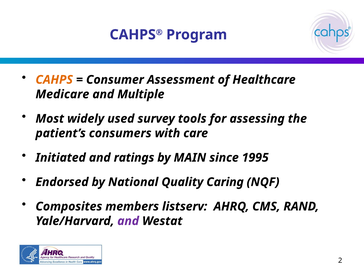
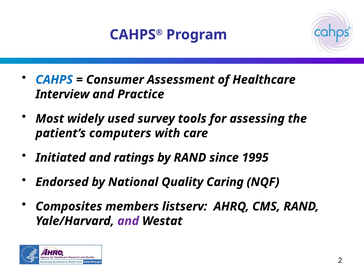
CAHPS colour: orange -> blue (54, 80)
Medicare: Medicare -> Interview (62, 94)
Multiple: Multiple -> Practice (141, 94)
consumers: consumers -> computers (120, 133)
by MAIN: MAIN -> RAND (190, 158)
